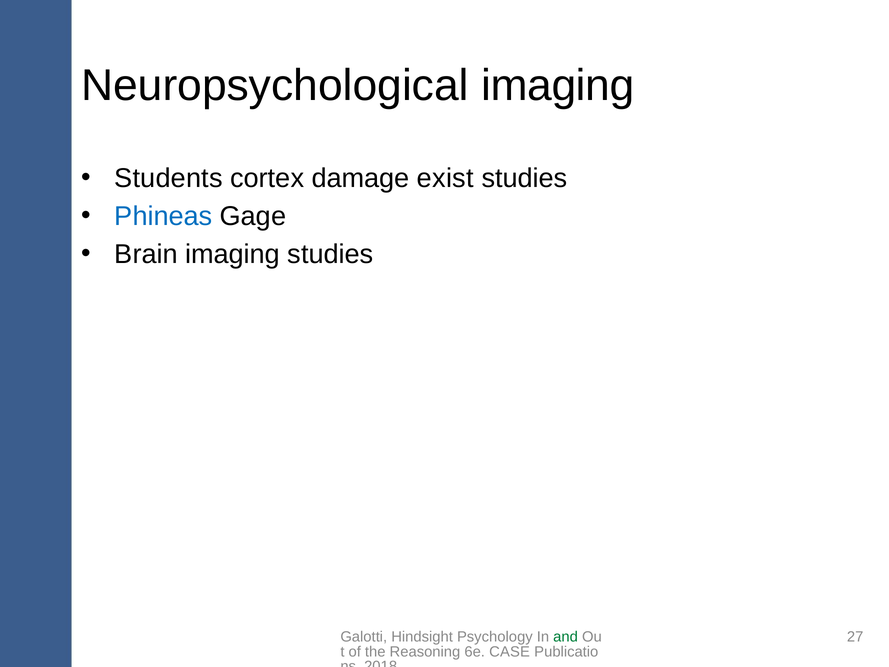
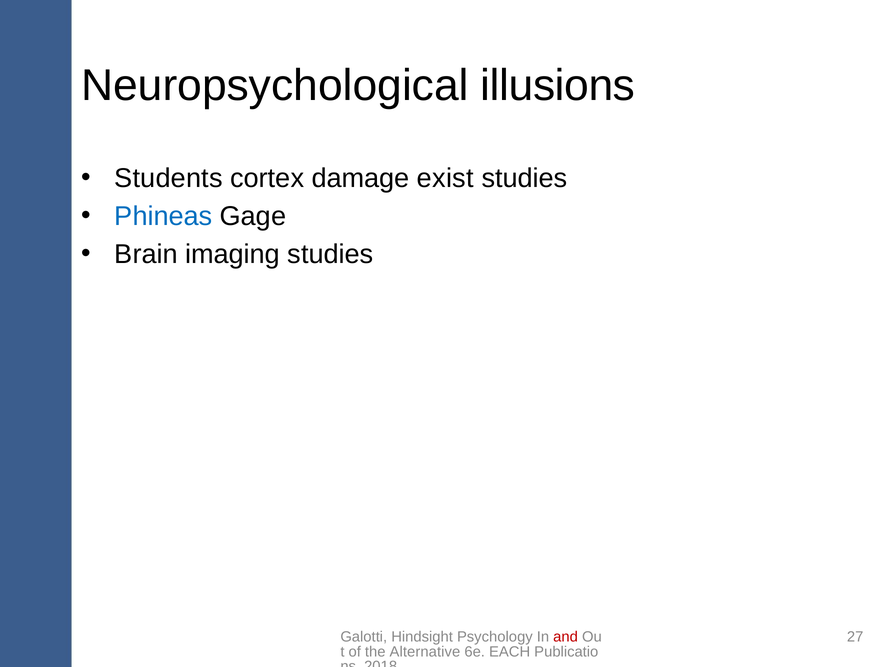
Neuropsychological imaging: imaging -> illusions (558, 85)
and colour: green -> red (566, 637)
Reasoning: Reasoning -> Alternative (425, 652)
CASE: CASE -> EACH (510, 652)
